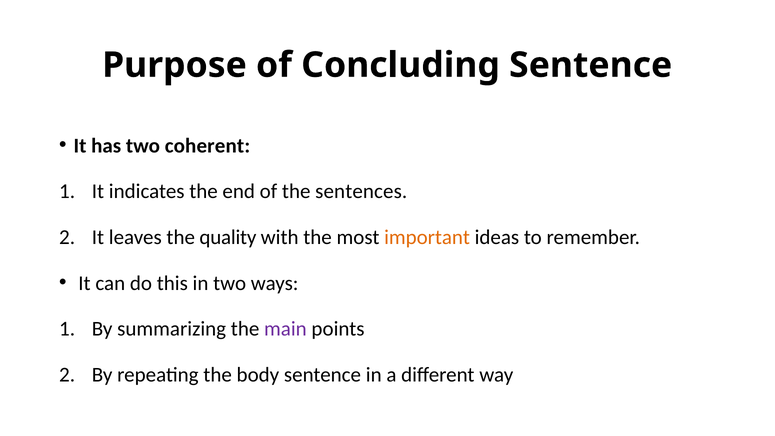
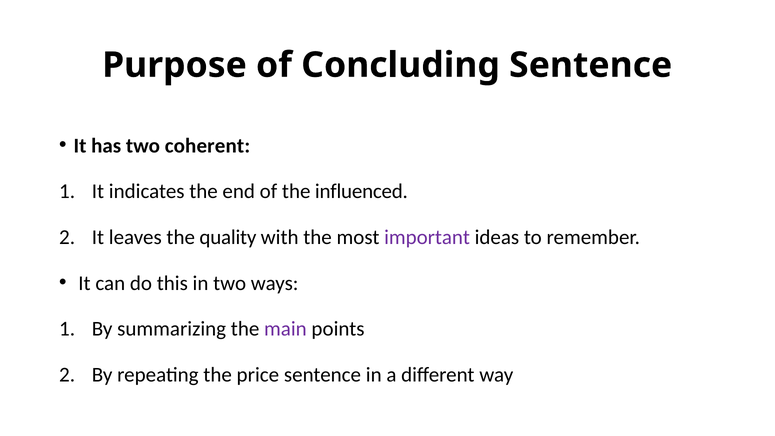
sentences: sentences -> influenced (361, 191)
important colour: orange -> purple (427, 237)
body: body -> price (258, 375)
